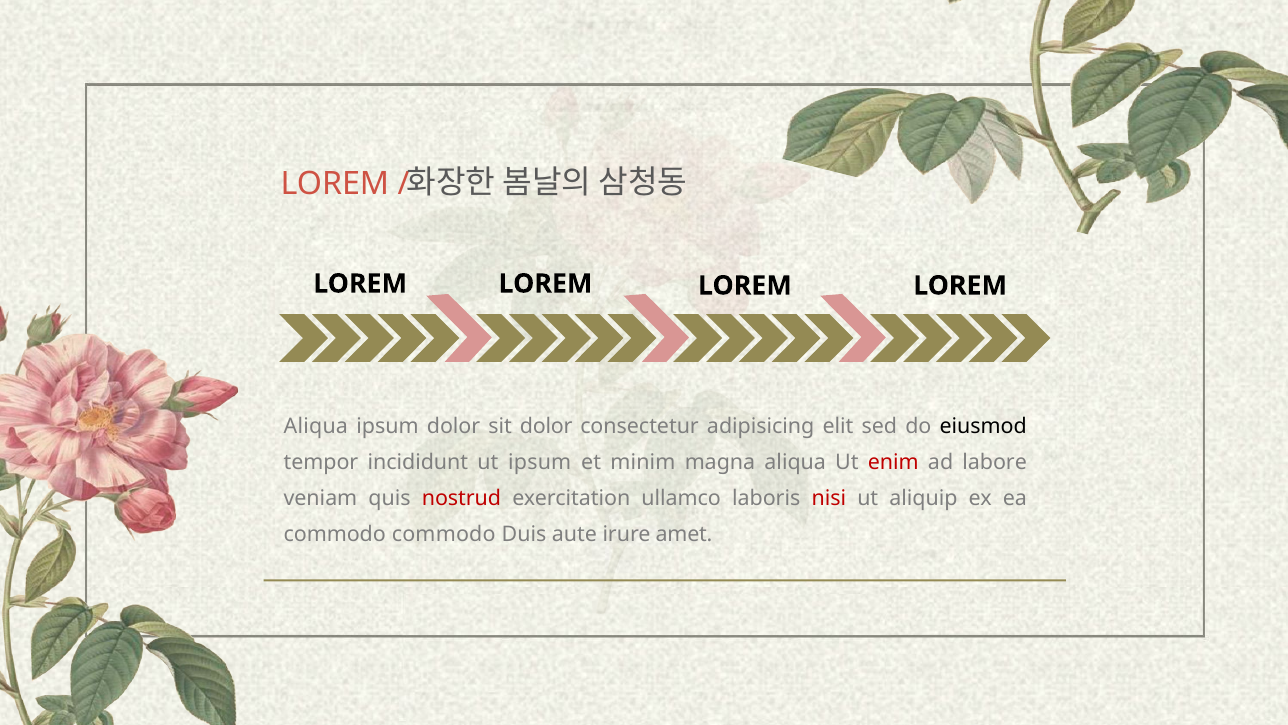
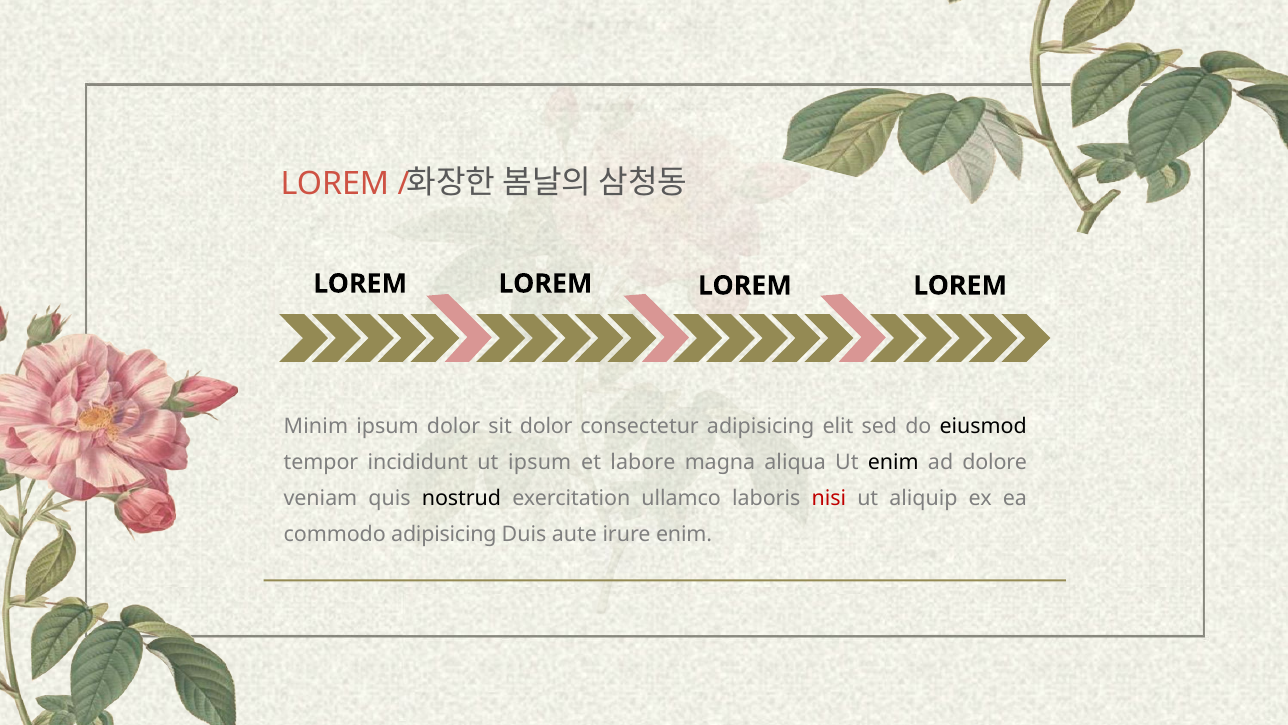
Aliqua: Aliqua -> Minim (316, 426)
minim: minim -> labore (643, 462)
enim colour: red -> black (893, 462)
labore: labore -> dolore (995, 462)
nostrud colour: red -> black (461, 498)
commodo commodo: commodo -> adipisicing (444, 534)
irure amet: amet -> enim (684, 534)
